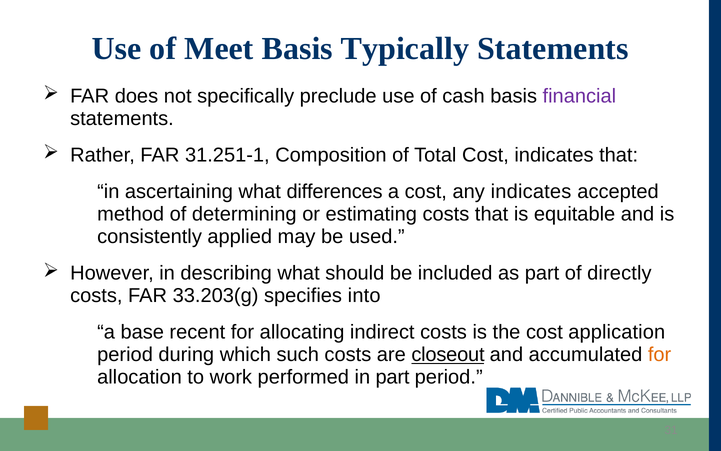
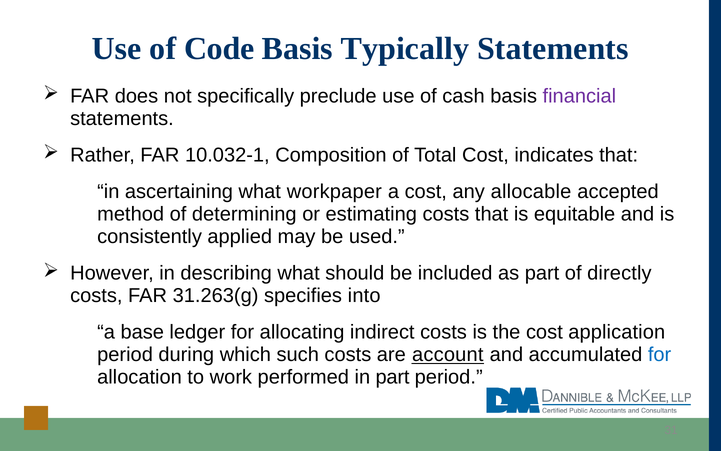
Meet: Meet -> Code (219, 49)
31.251-1: 31.251-1 -> 10.032-1 (227, 155)
differences: differences -> workpaper (334, 192)
any indicates: indicates -> allocable (531, 192)
33.203(g: 33.203(g -> 31.263(g (216, 295)
recent: recent -> ledger (197, 332)
closeout: closeout -> account (448, 354)
for colour: orange -> blue (660, 354)
